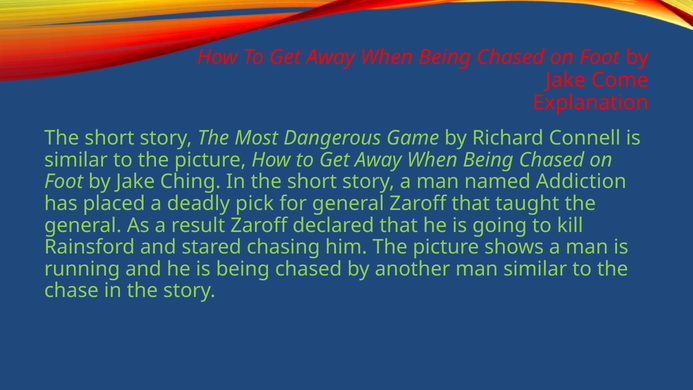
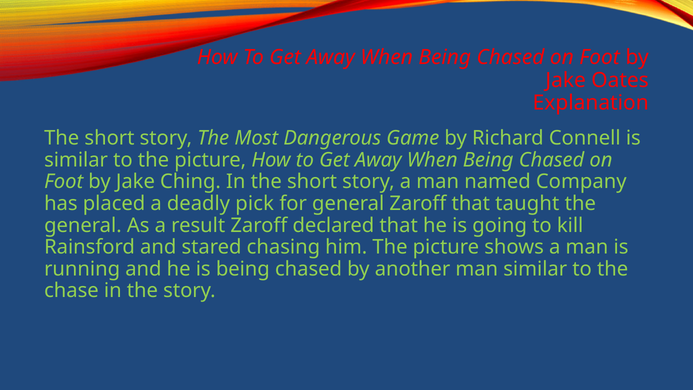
Come: Come -> Oates (620, 80)
Addiction: Addiction -> Company (581, 182)
